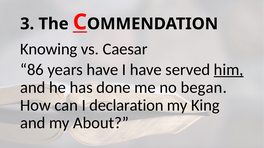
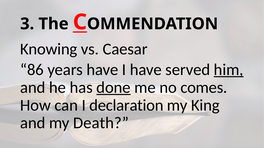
done underline: none -> present (113, 88)
began: began -> comes (204, 88)
About: About -> Death (101, 123)
